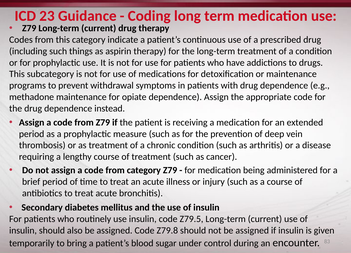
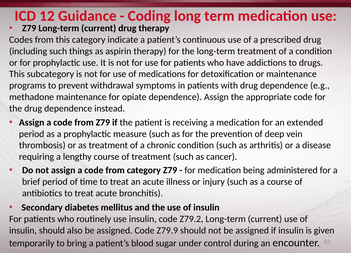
23: 23 -> 12 (47, 16)
Z79.5: Z79.5 -> Z79.2 (191, 219)
Z79.8: Z79.8 -> Z79.9 (167, 230)
